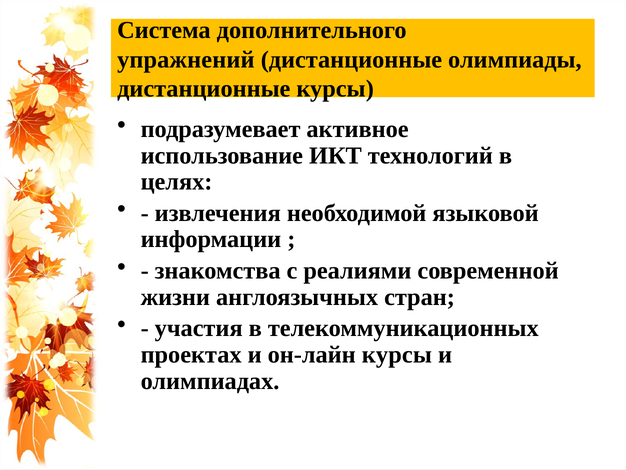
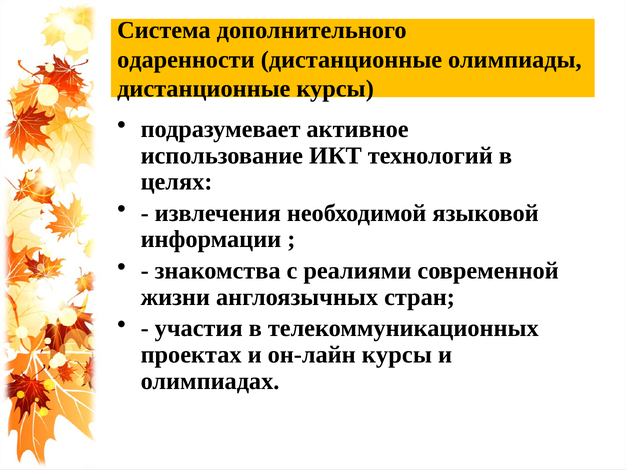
упражнений: упражнений -> одаренности (186, 60)
